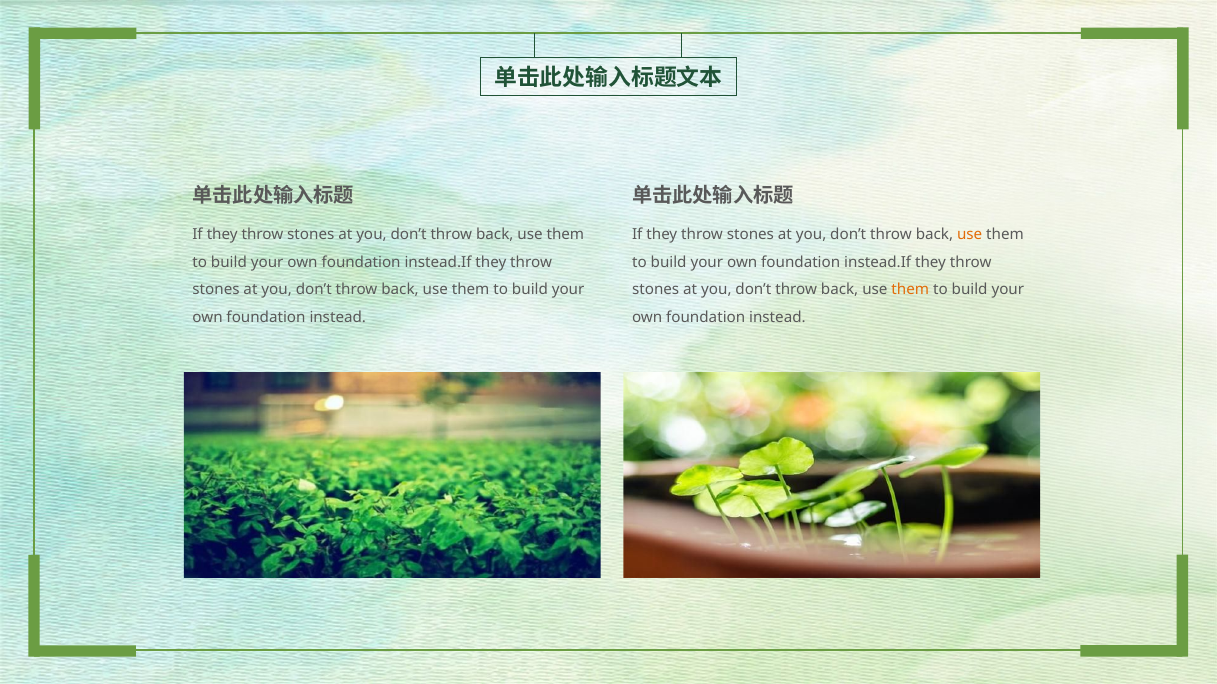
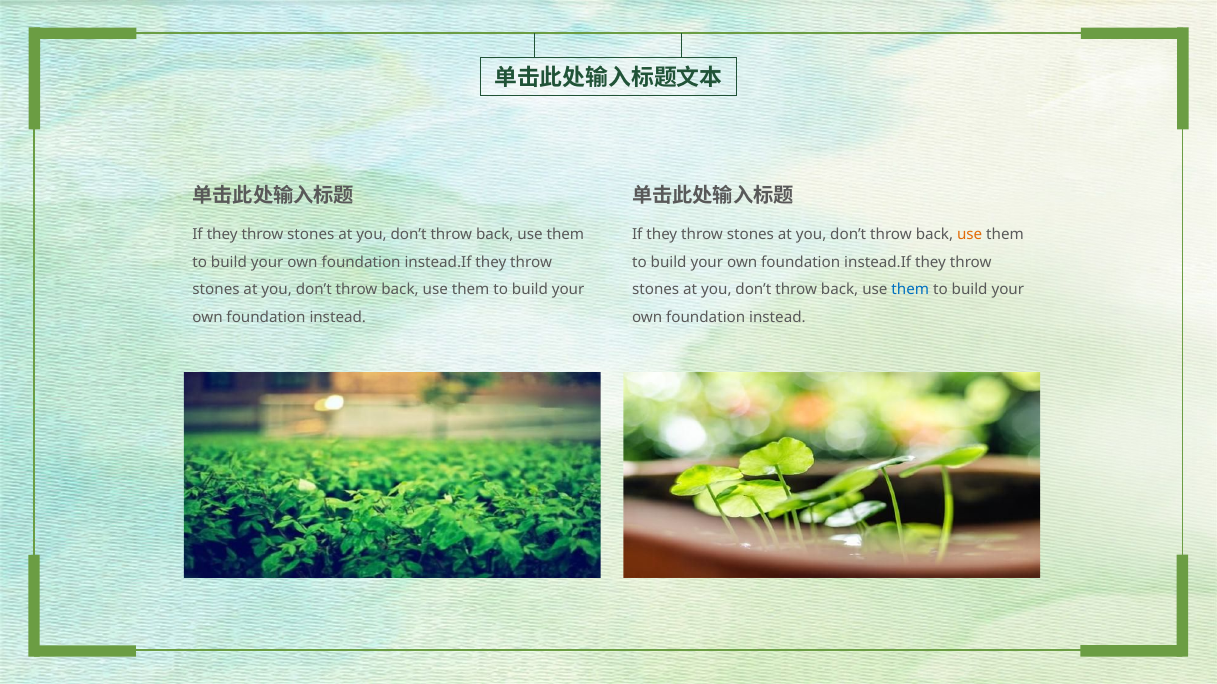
them colour: orange -> blue (910, 290)
